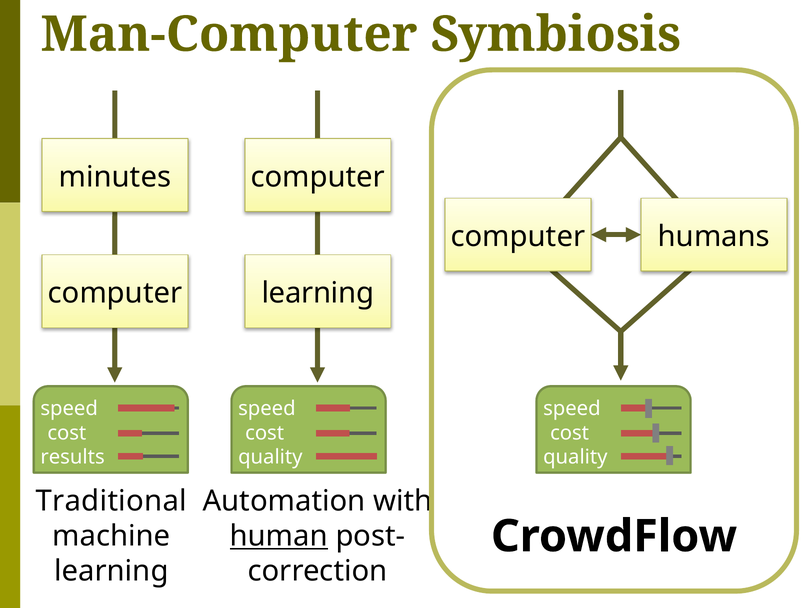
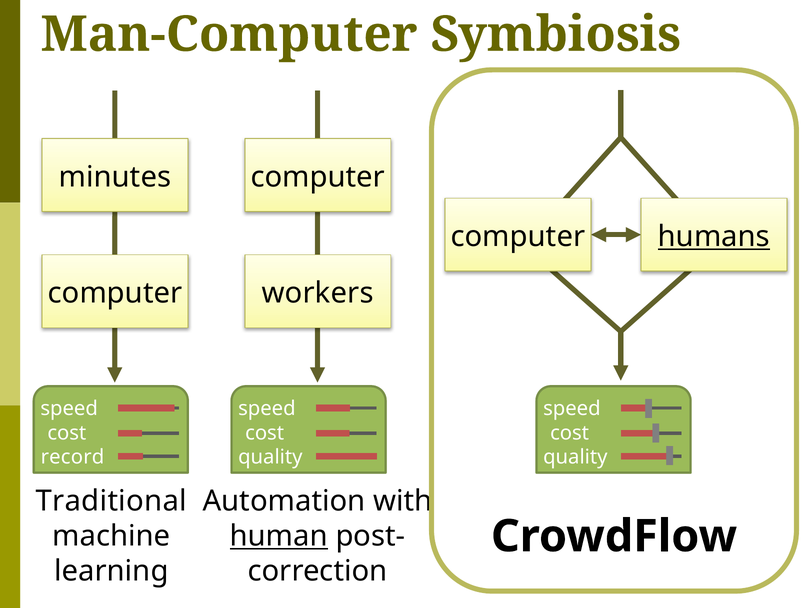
humans underline: none -> present (714, 237)
learning: learning -> workers (318, 293)
results: results -> record (72, 457)
